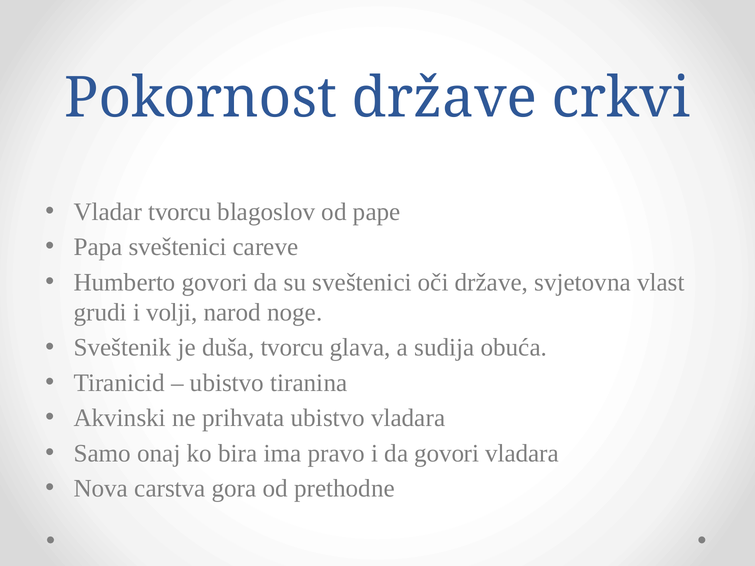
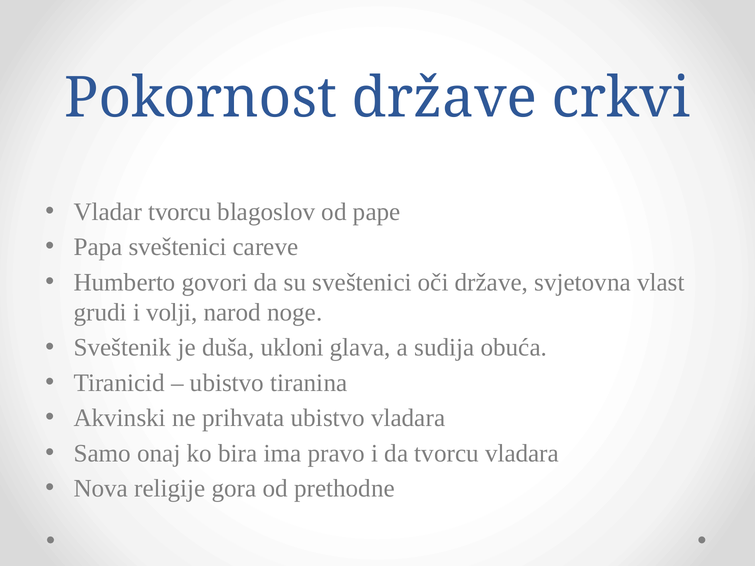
duša tvorcu: tvorcu -> ukloni (292, 348)
da govori: govori -> tvorcu (447, 453)
carstva: carstva -> religije (170, 489)
